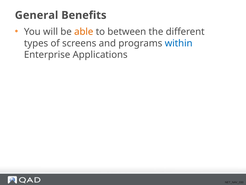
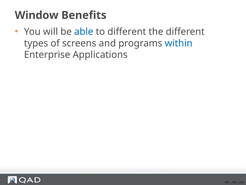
General: General -> Window (37, 15)
able colour: orange -> blue (84, 32)
to between: between -> different (127, 32)
